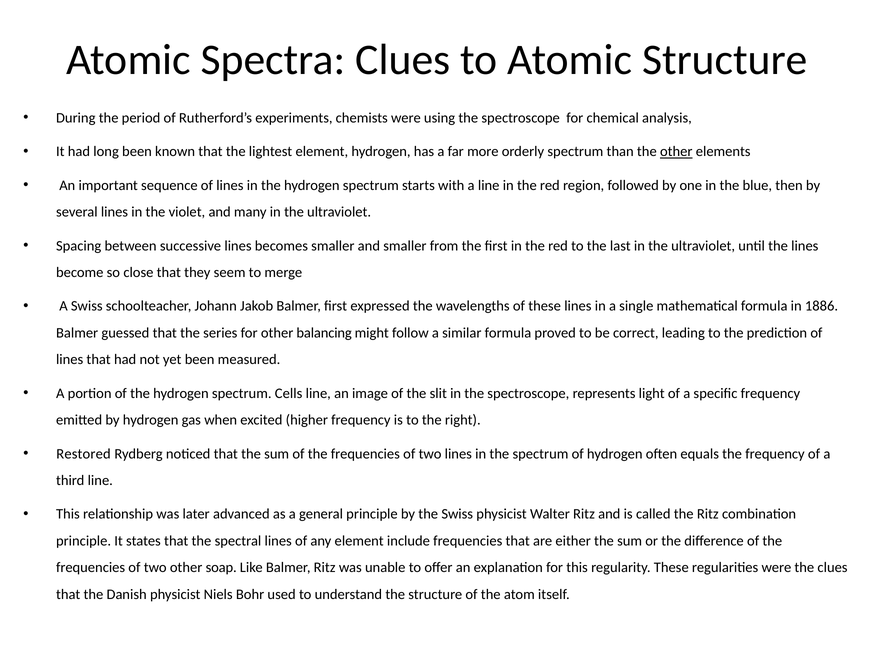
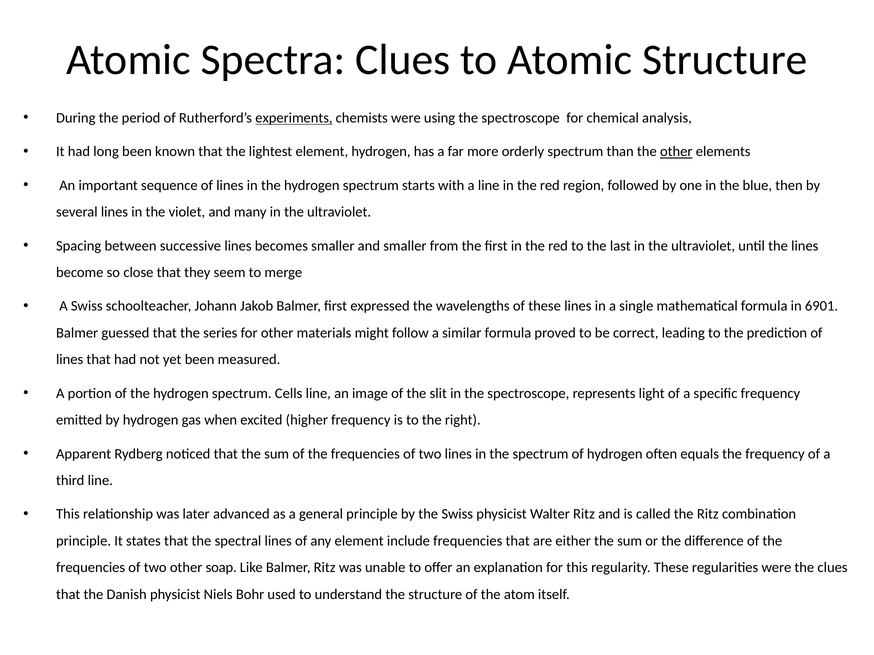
experiments underline: none -> present (294, 118)
1886: 1886 -> 6901 (822, 306)
balancing: balancing -> materials (324, 333)
Restored: Restored -> Apparent (84, 454)
